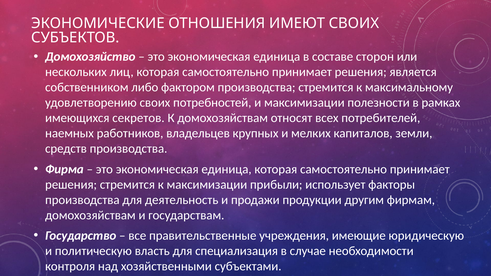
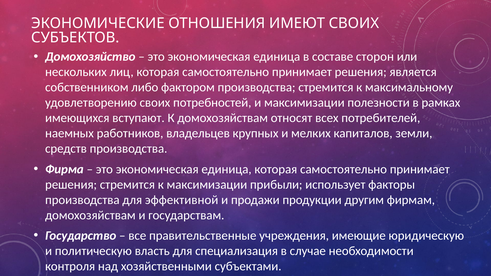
секретов: секретов -> вступают (139, 118)
деятельность: деятельность -> эффективной (182, 200)
